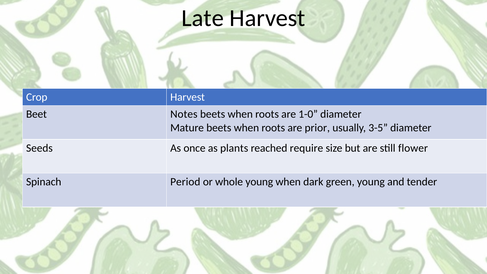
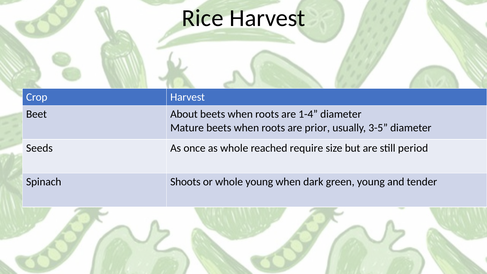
Late: Late -> Rice (203, 18)
Notes: Notes -> About (184, 114)
1-0: 1-0 -> 1-4 (308, 114)
as plants: plants -> whole (234, 148)
flower: flower -> period (413, 148)
Period: Period -> Shoots (185, 182)
